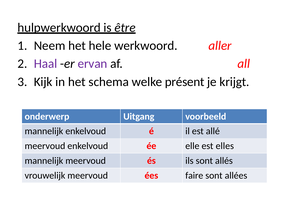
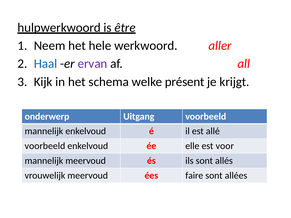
Haal colour: purple -> blue (46, 64)
meervoud: meervoud -> voorbeeld (45, 146)
elles: elles -> voor (225, 146)
